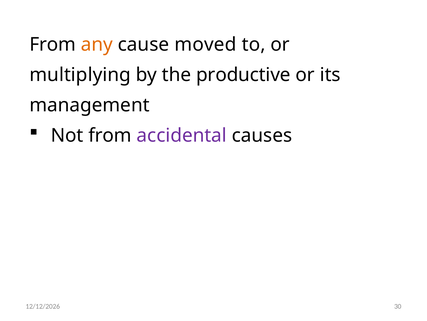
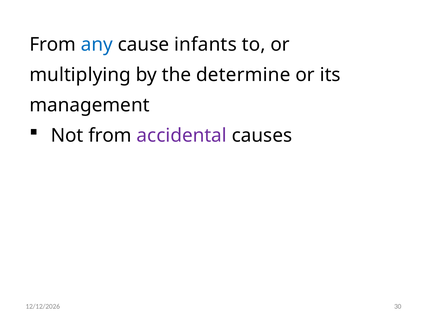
any colour: orange -> blue (97, 45)
moved: moved -> infants (205, 45)
productive: productive -> determine (243, 75)
